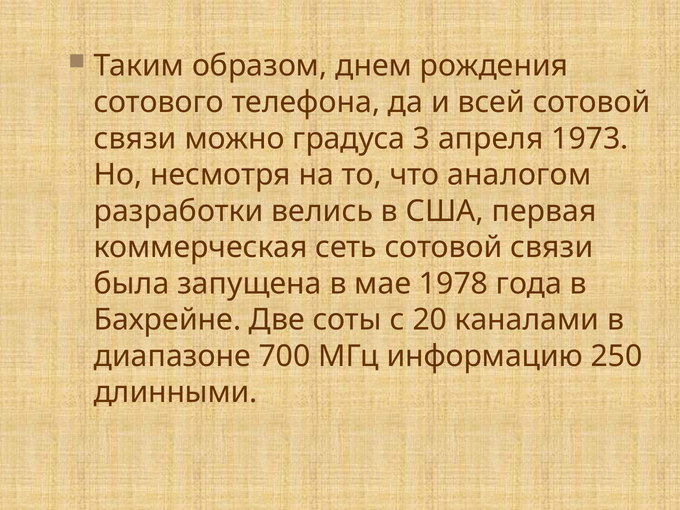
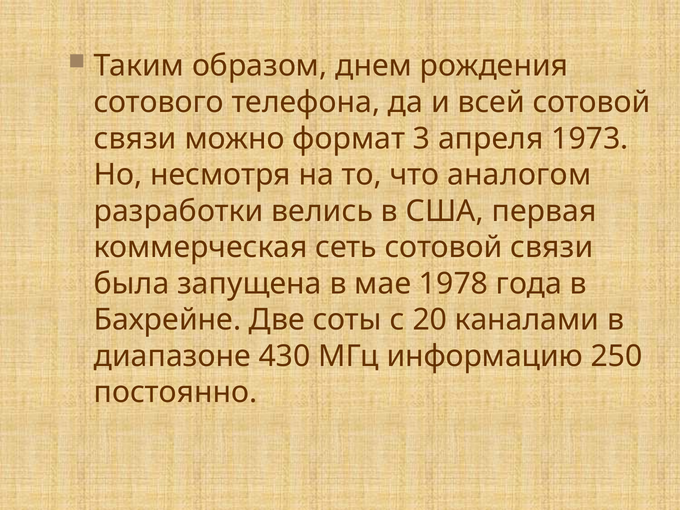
градуса: градуса -> формат (349, 139)
700: 700 -> 430 (285, 356)
длинными: длинными -> постоянно (176, 392)
